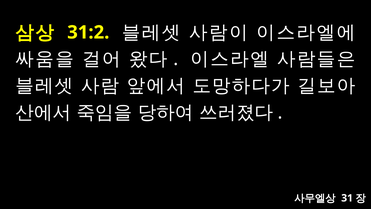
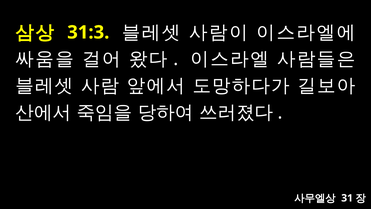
31:2: 31:2 -> 31:3 (88, 32)
